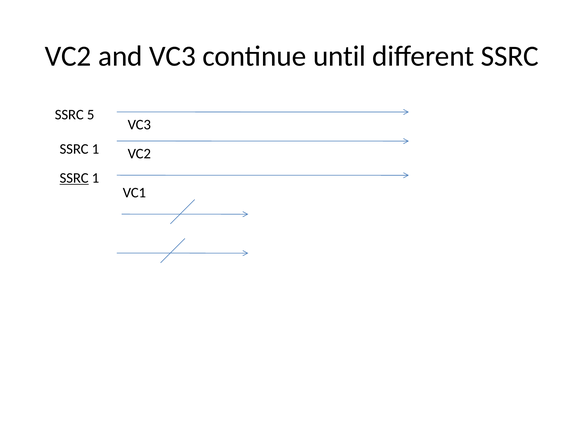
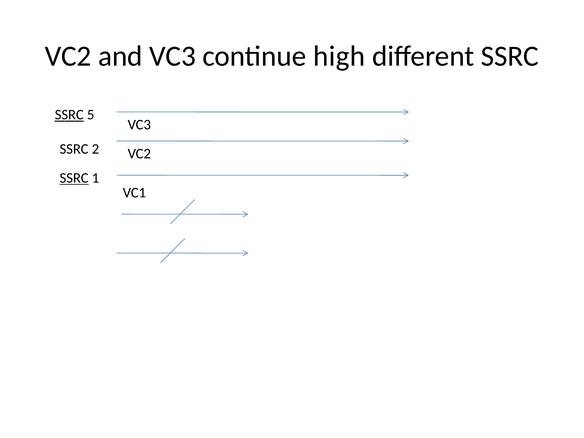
until: until -> high (339, 56)
SSRC underline: none -> present (69, 115)
1: 1 -> 2 (96, 149)
